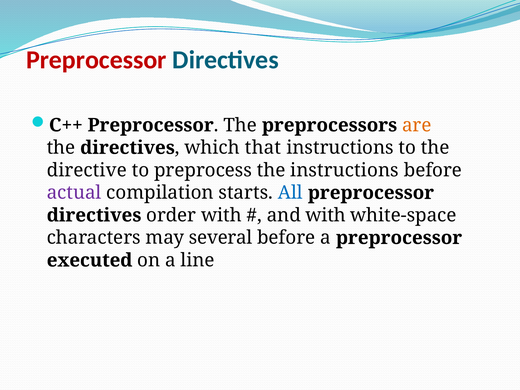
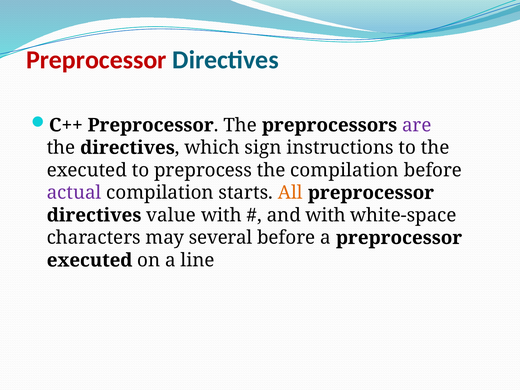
are colour: orange -> purple (417, 125)
that: that -> sign (263, 148)
directive: directive -> executed (87, 170)
the instructions: instructions -> compilation (345, 170)
All colour: blue -> orange (290, 193)
order: order -> value (171, 215)
